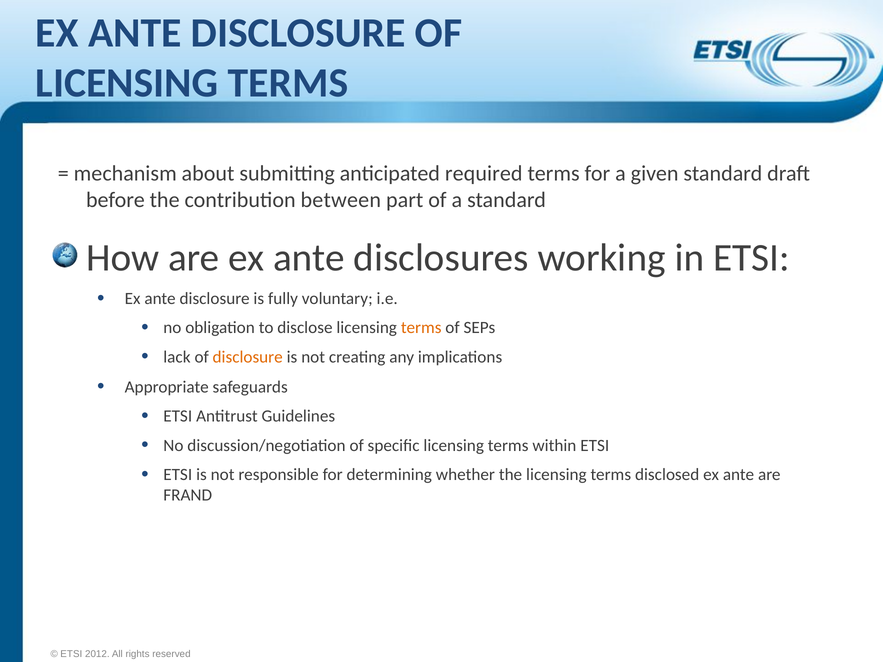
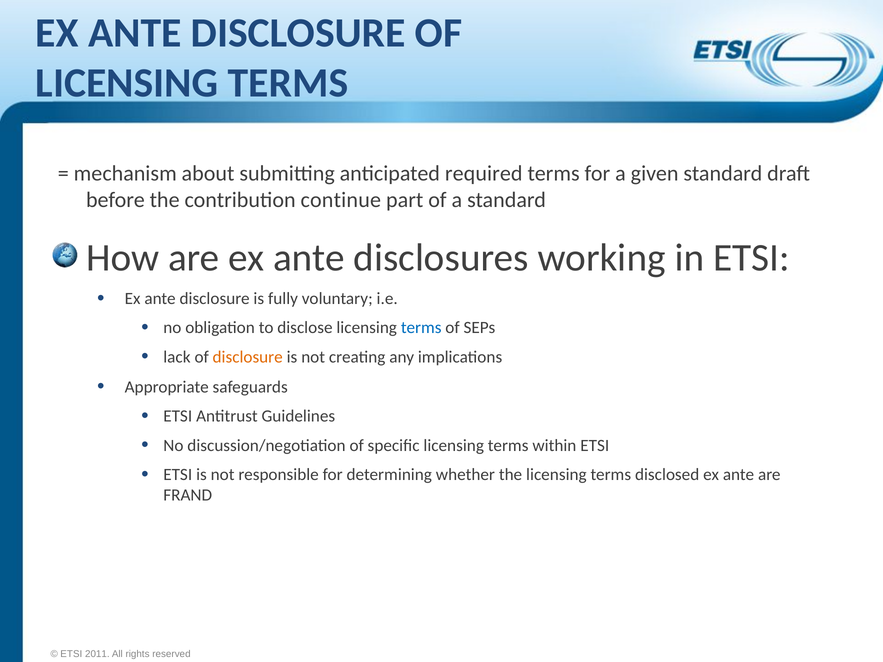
between: between -> continue (341, 200)
terms colour: orange -> blue (421, 328)
2012: 2012 -> 2011 (97, 654)
